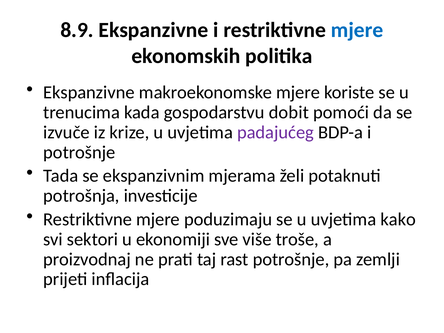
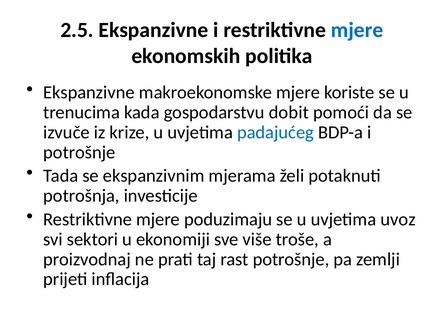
8.9: 8.9 -> 2.5 (77, 30)
padajućeg colour: purple -> blue (276, 132)
kako: kako -> uvoz (398, 219)
